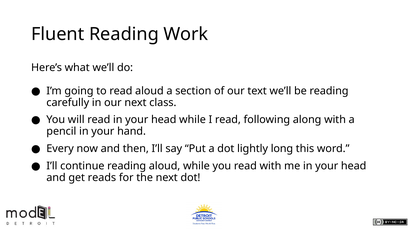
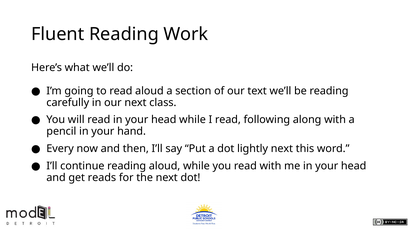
lightly long: long -> next (282, 149)
